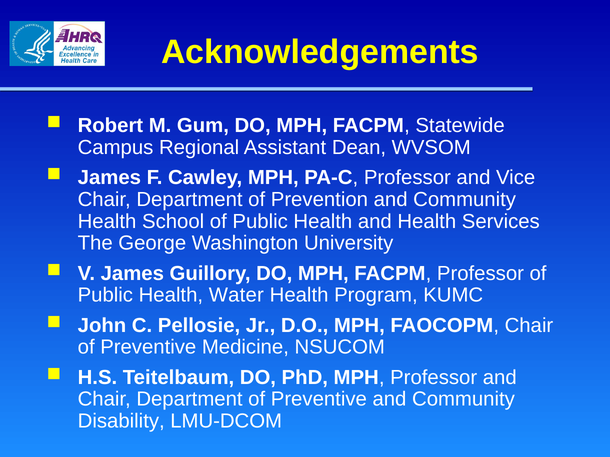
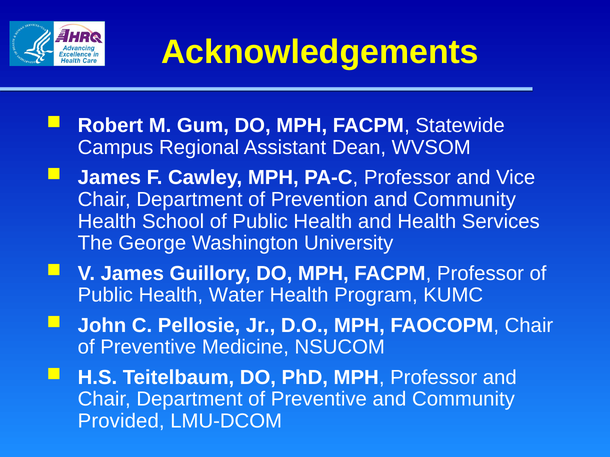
Disability: Disability -> Provided (121, 422)
